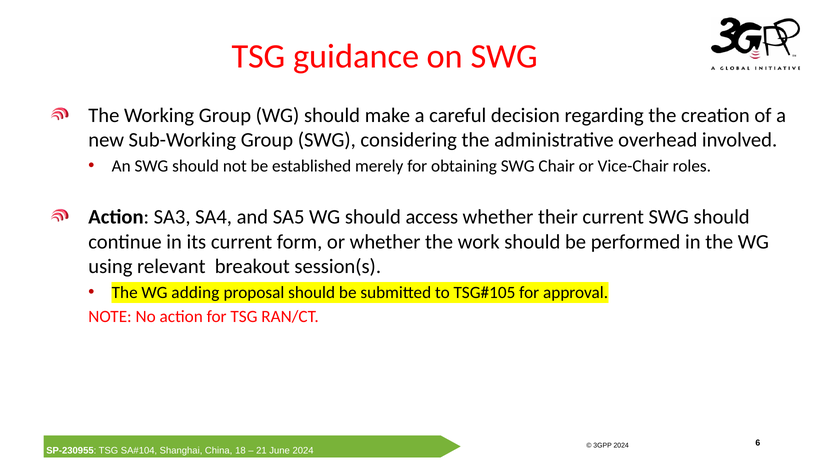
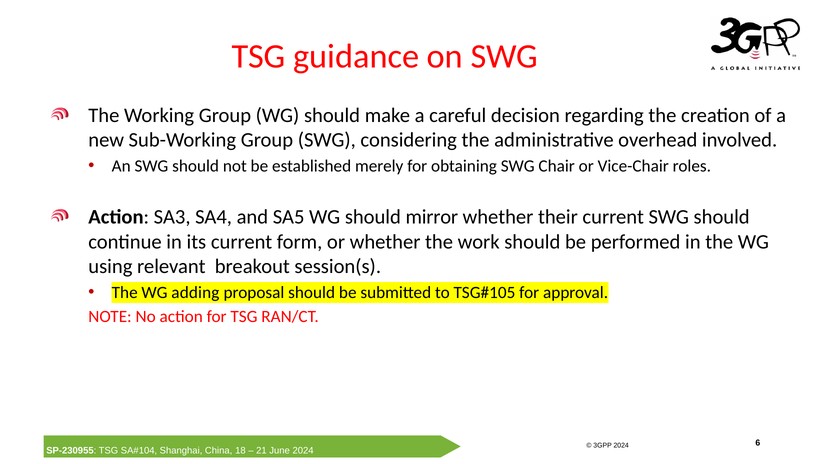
access: access -> mirror (432, 217)
